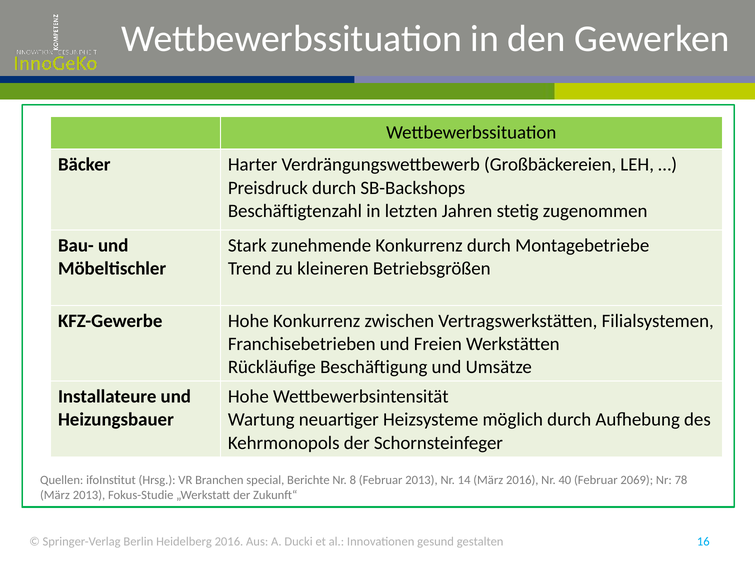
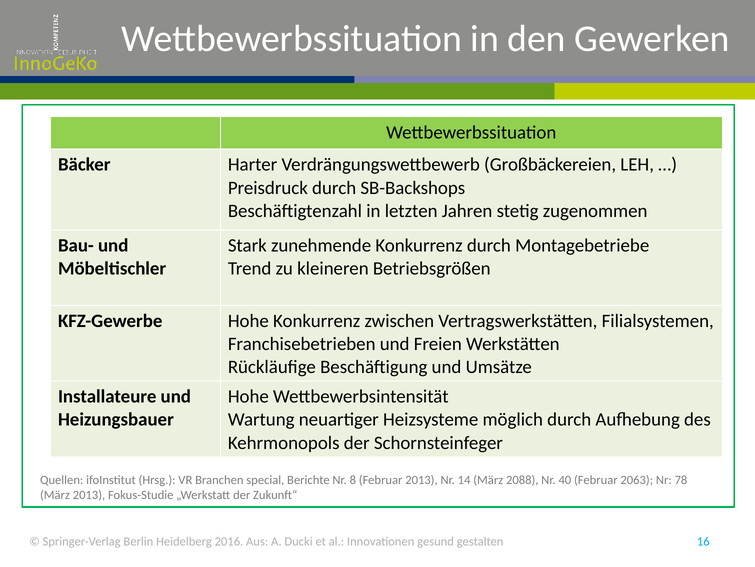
März 2016: 2016 -> 2088 (522, 480)
2069: 2069 -> 2063 (637, 480)
